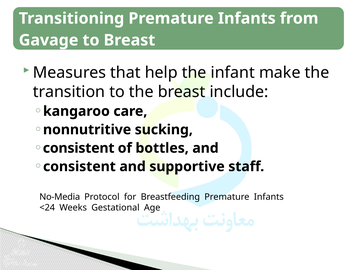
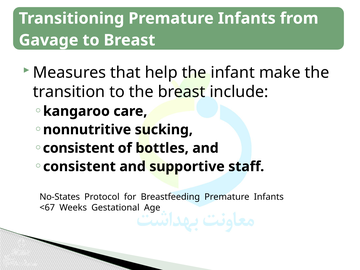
No-Media: No-Media -> No-States (60, 197)
<24: <24 -> <67 (47, 208)
